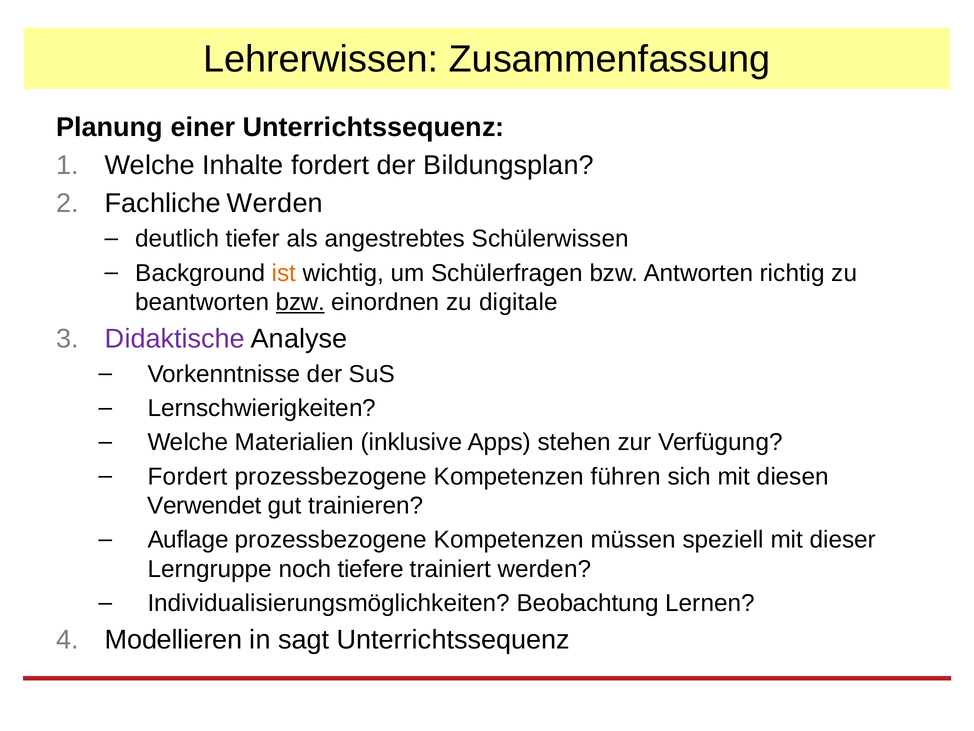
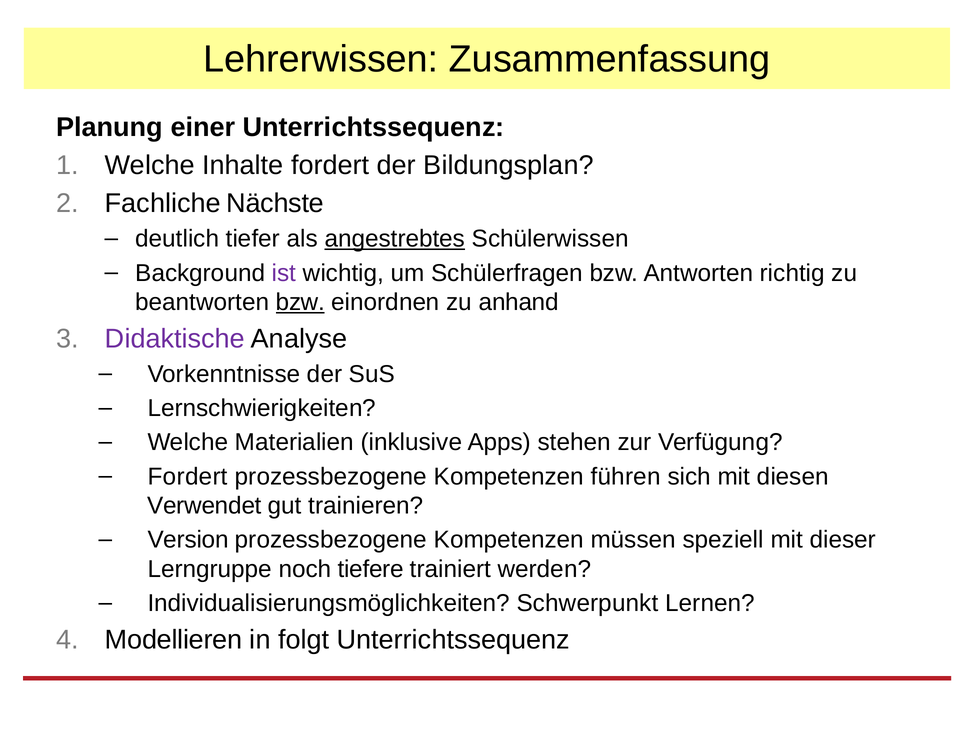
Fachliche Werden: Werden -> Nächste (275, 203)
angestrebtes underline: none -> present (395, 239)
ist colour: orange -> purple (284, 273)
digitale: digitale -> anhand (519, 302)
Auflage: Auflage -> Version (188, 540)
Beobachtung: Beobachtung -> Schwerpunkt (588, 603)
sagt: sagt -> folgt (304, 639)
